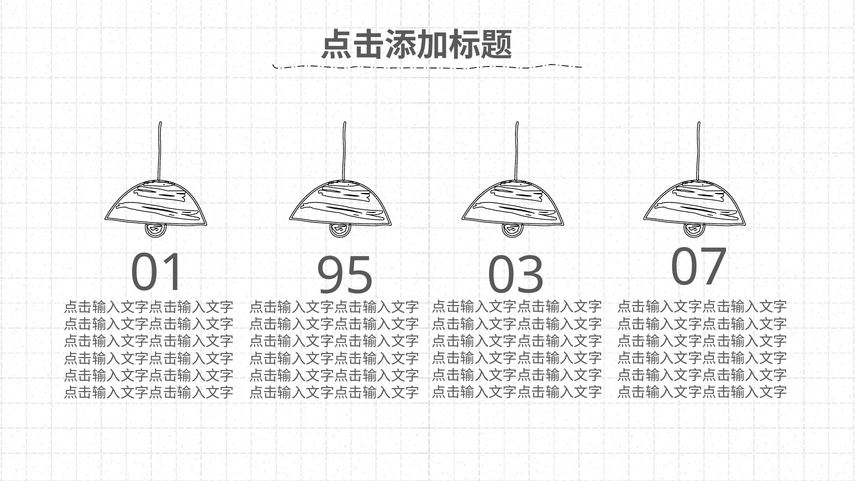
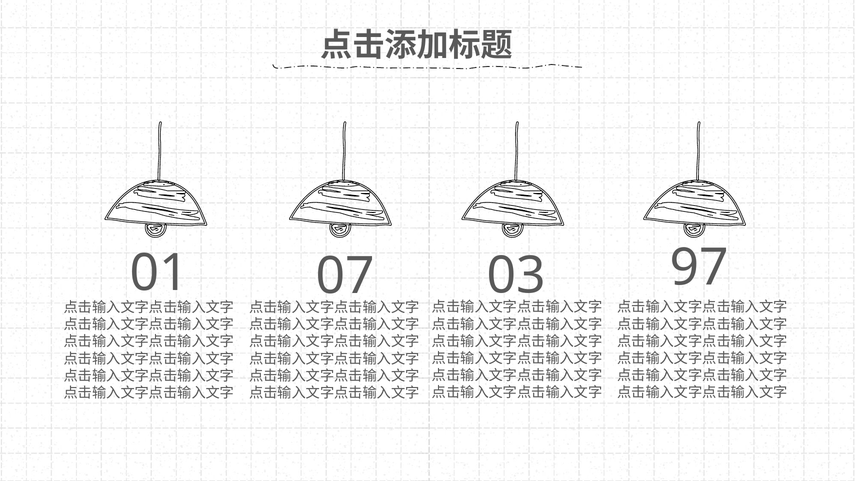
95: 95 -> 07 (345, 276)
07: 07 -> 97 (699, 268)
